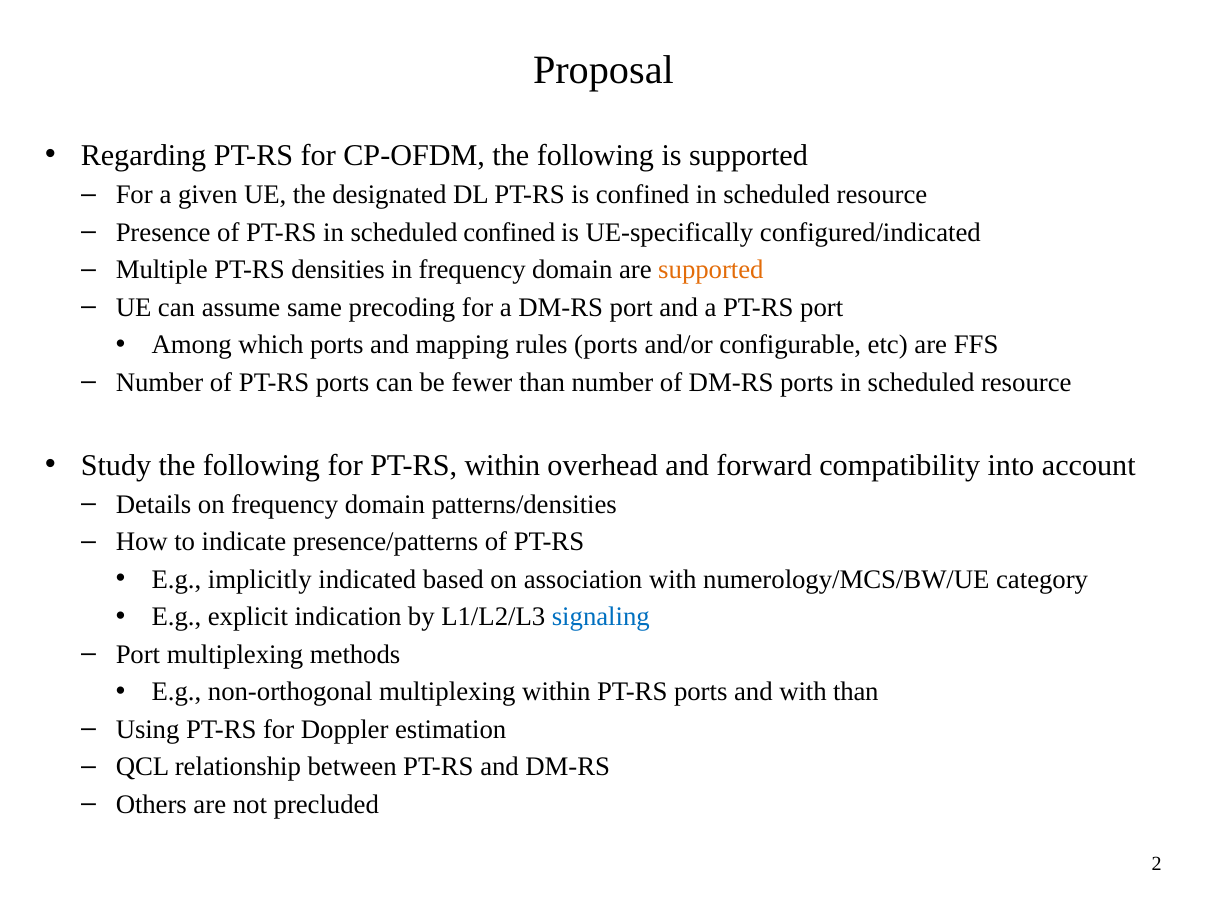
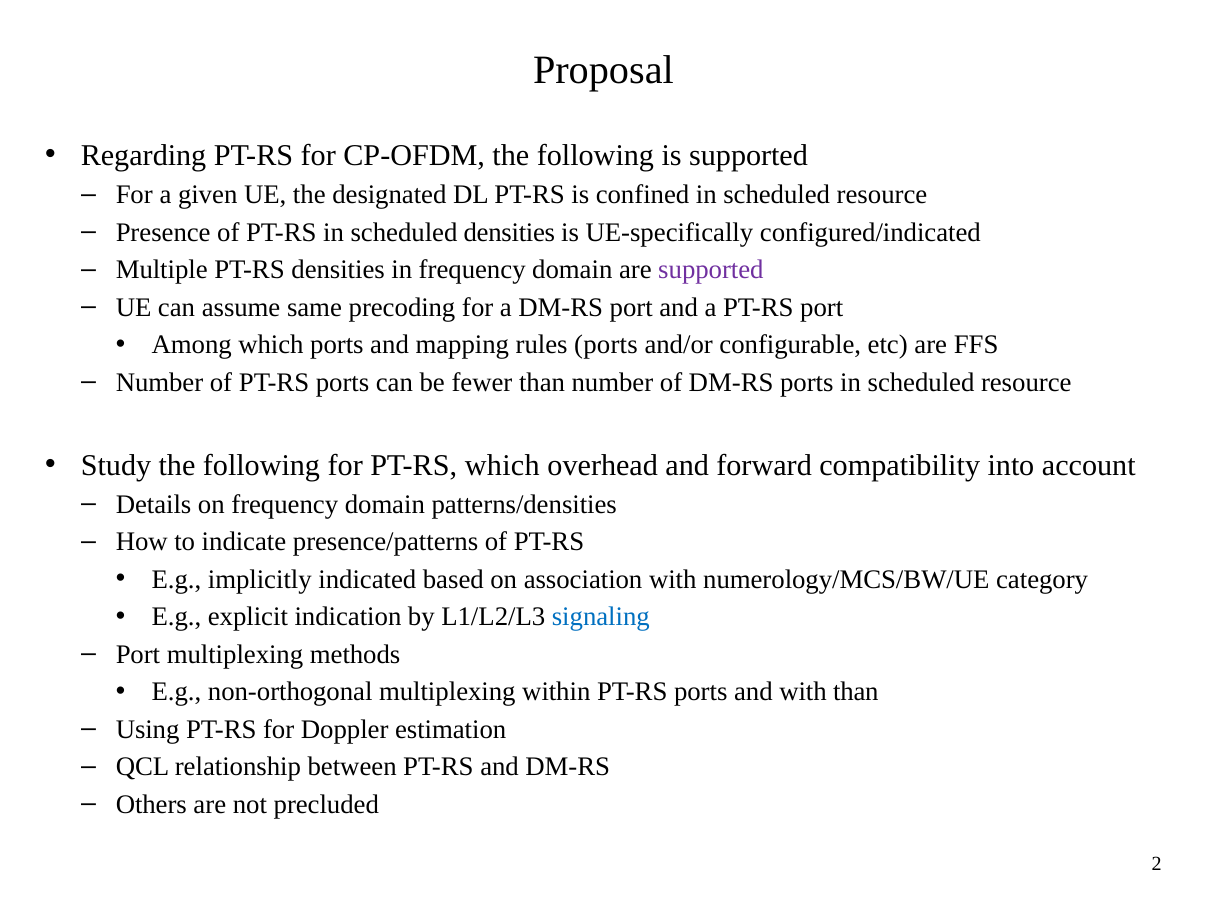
scheduled confined: confined -> densities (509, 232)
supported colour: orange -> purple (711, 270)
PT-RS within: within -> which (502, 465)
